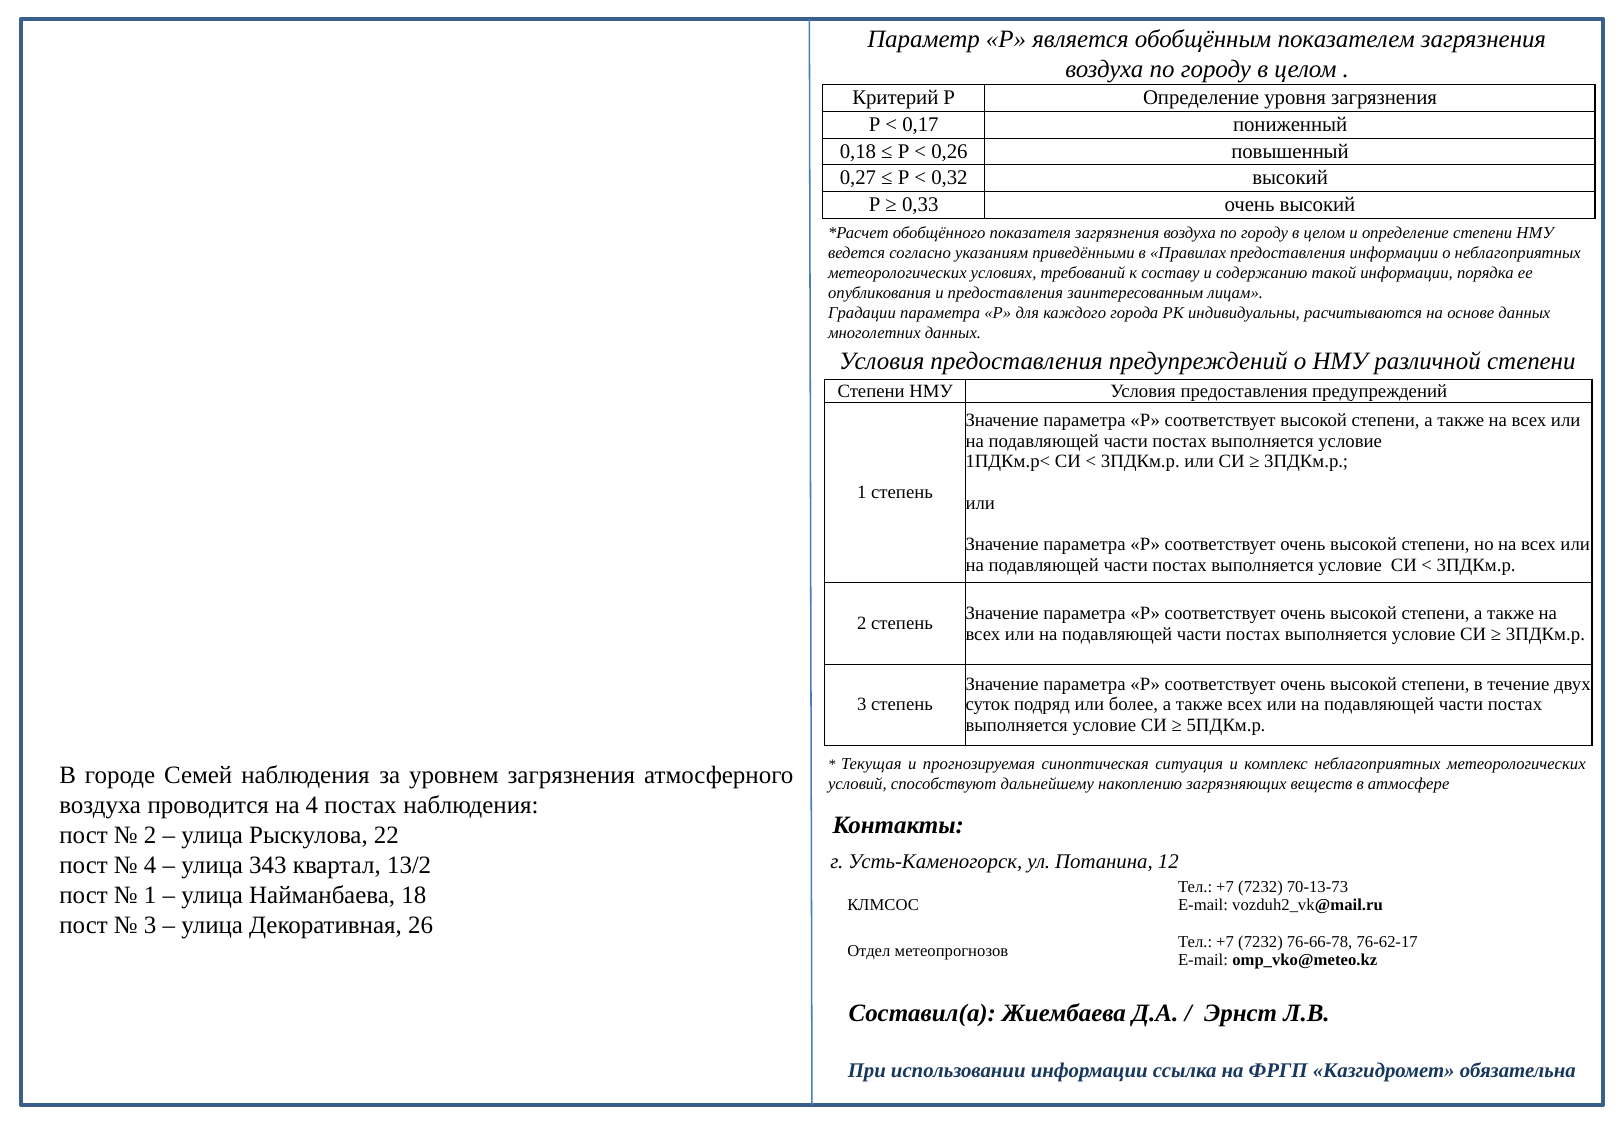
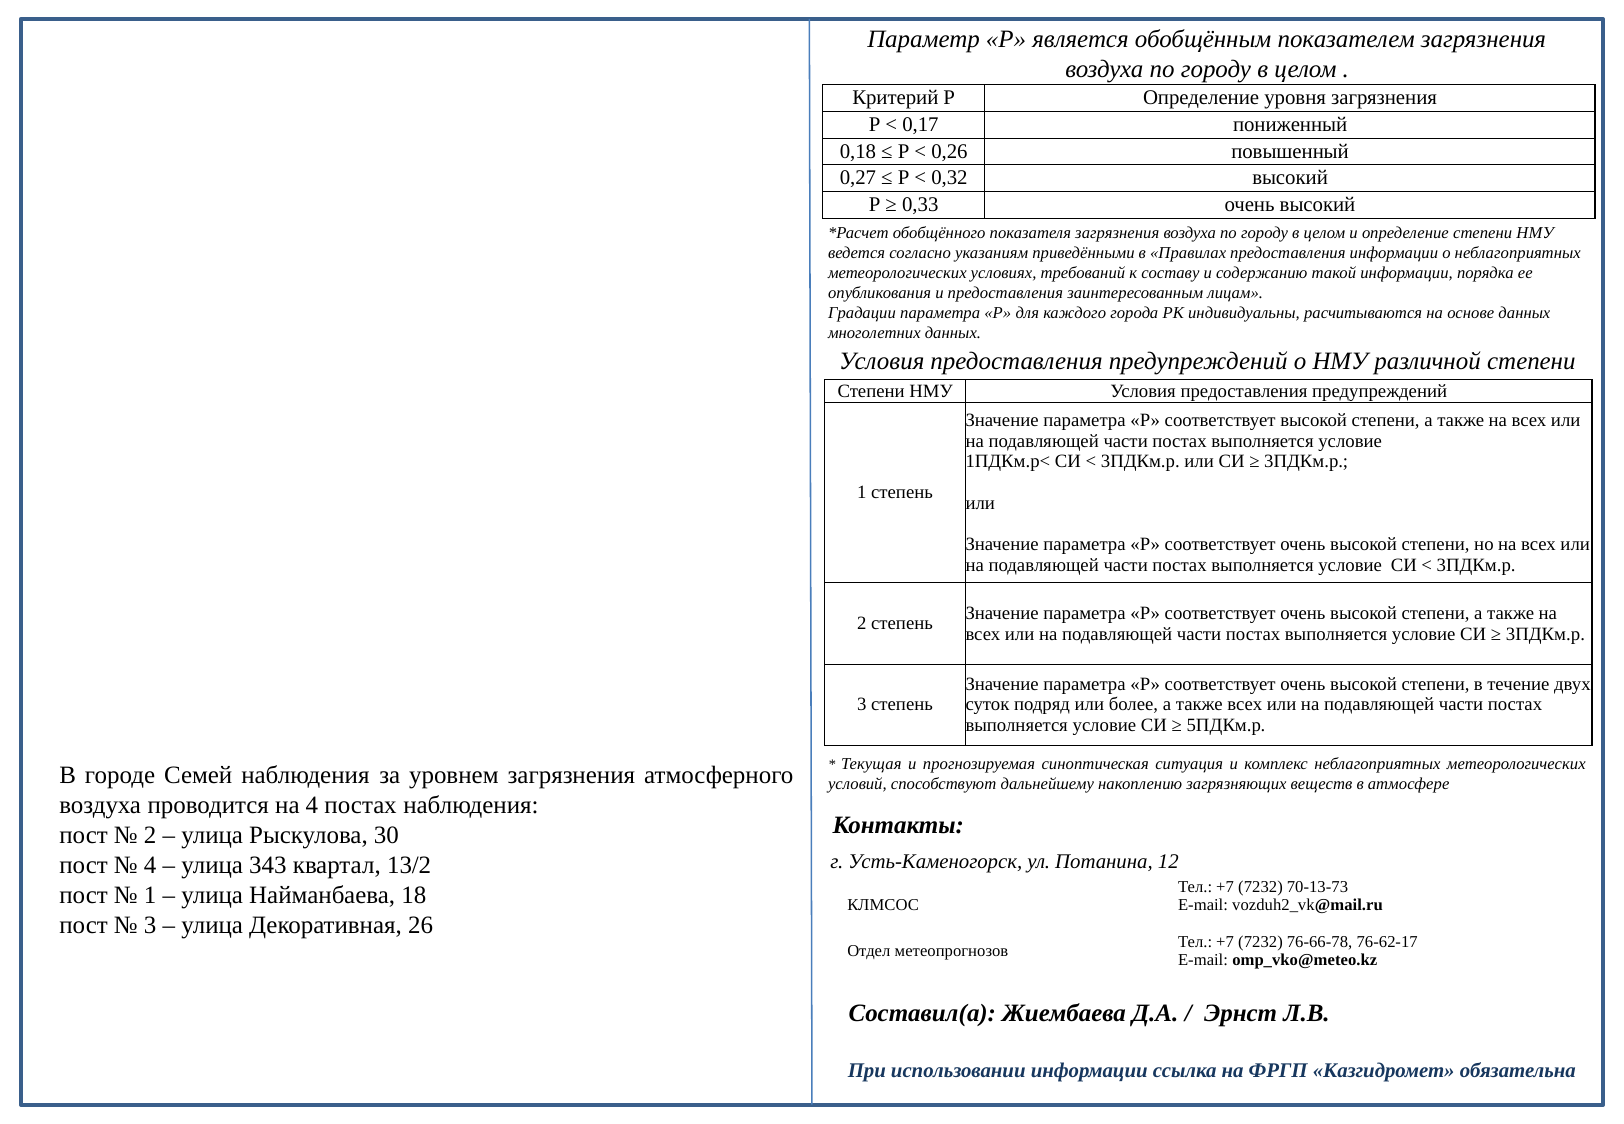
22: 22 -> 30 (386, 835)
